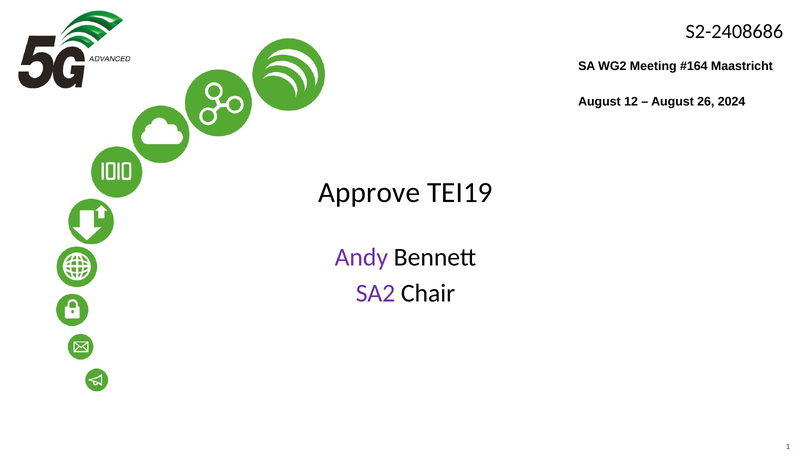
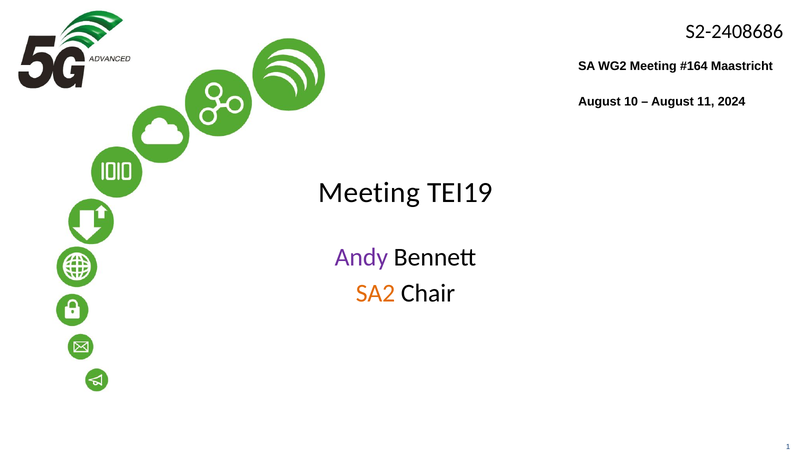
12: 12 -> 10 (631, 102)
26: 26 -> 11 (706, 102)
Approve: Approve -> Meeting (369, 193)
SA2 colour: purple -> orange (375, 293)
